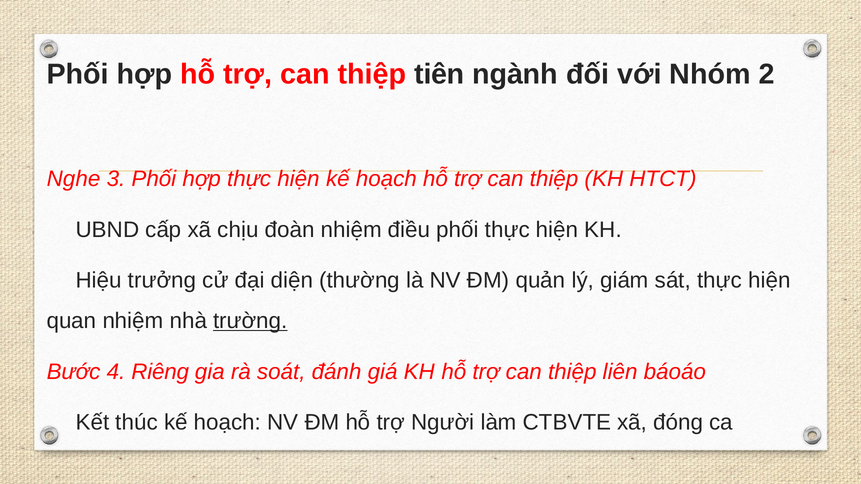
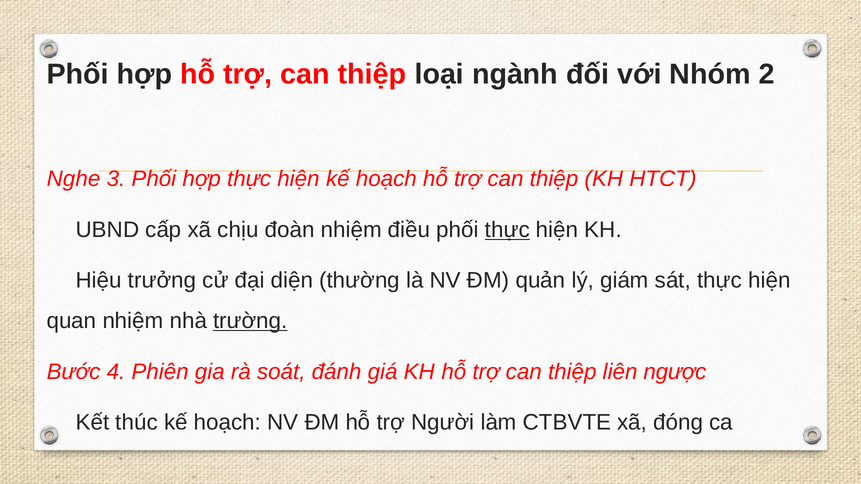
tiên: tiên -> loại (439, 74)
thực underline: none -> present (507, 230)
Riêng: Riêng -> Phiên (160, 372)
báoáo: báoáo -> ngược (675, 372)
